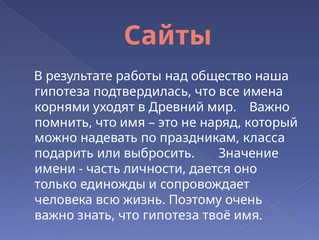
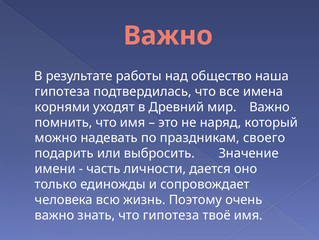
Сайты: Сайты -> Важно (168, 36)
класса: класса -> своего (264, 138)
